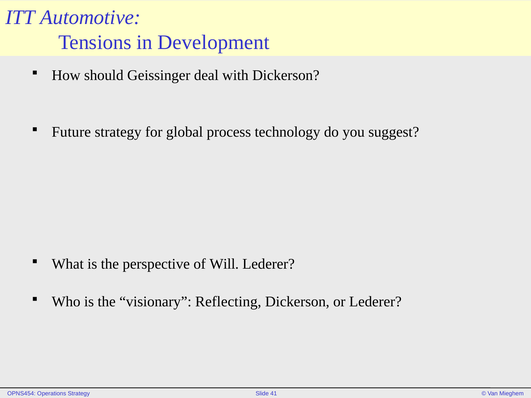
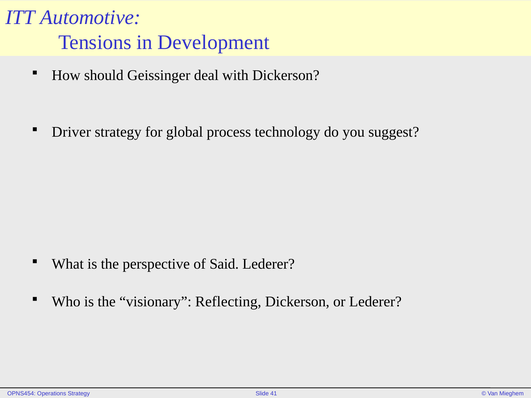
Future: Future -> Driver (71, 132)
Will: Will -> Said (224, 264)
